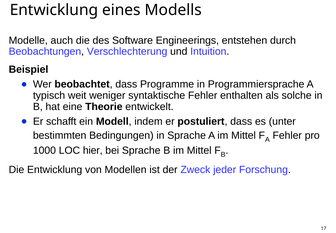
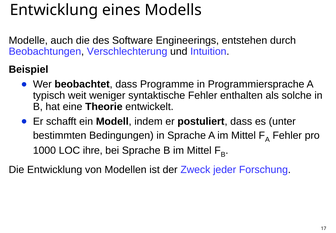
hier: hier -> ihre (93, 150)
